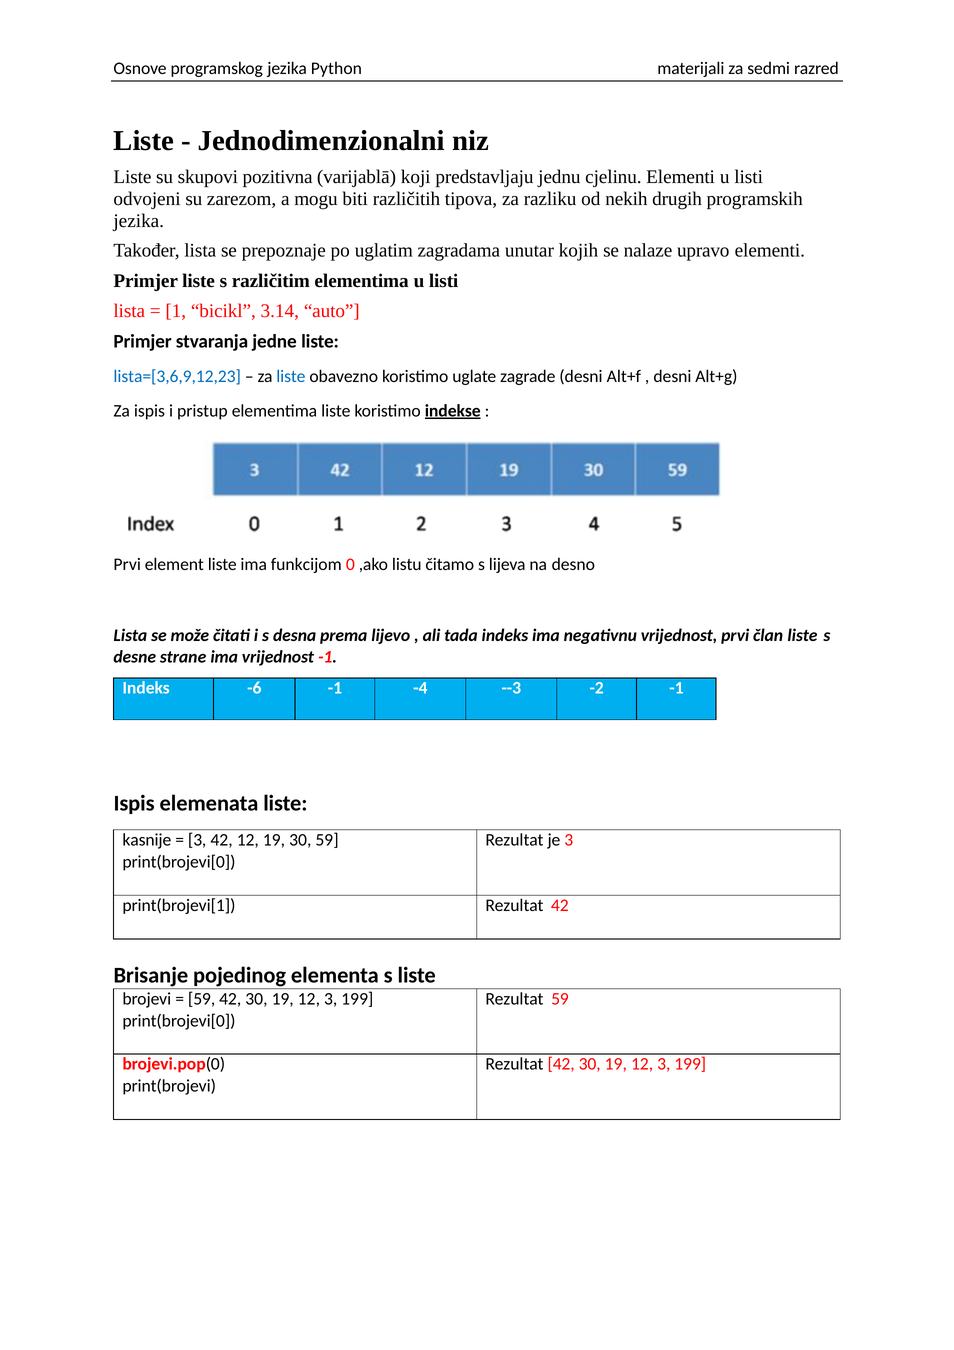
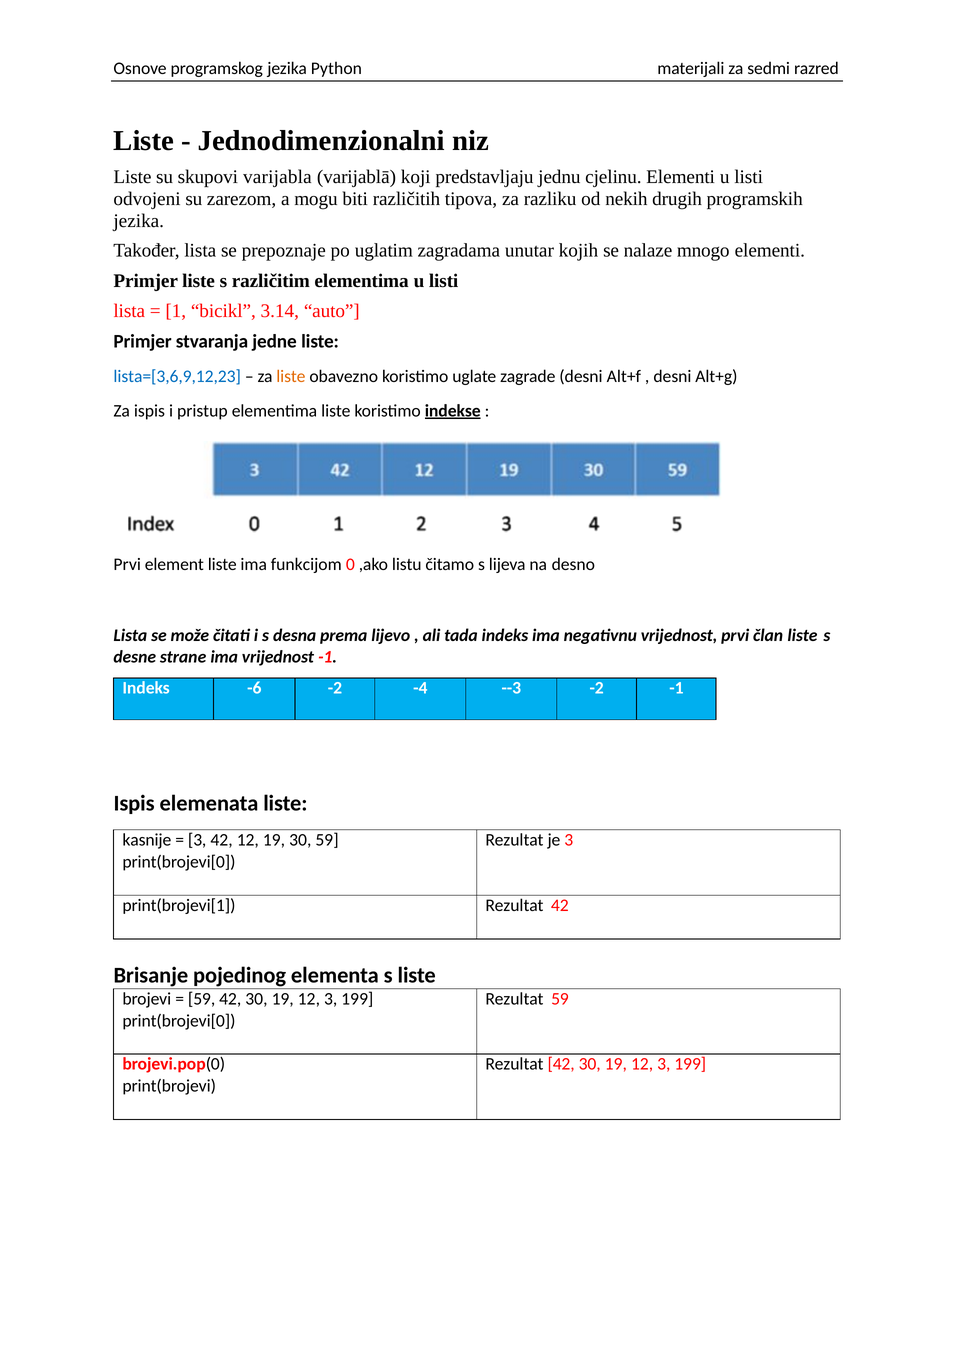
pozitivna: pozitivna -> varijabla (277, 177)
upravo: upravo -> mnogo (703, 251)
liste colour: blue -> orange (291, 377)
-6 -1: -1 -> -2 (335, 688)
